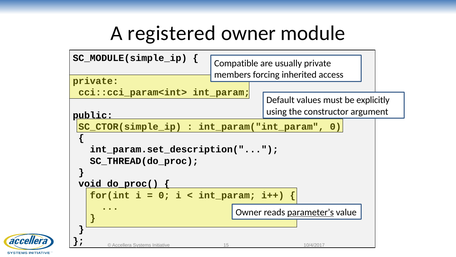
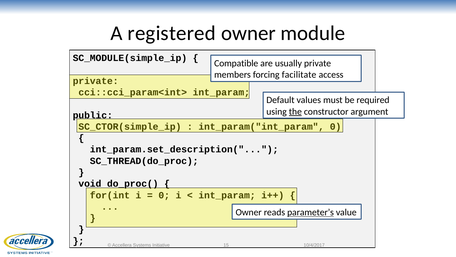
inherited: inherited -> facilitate (299, 75)
explicitly: explicitly -> required (373, 100)
the underline: none -> present (295, 111)
